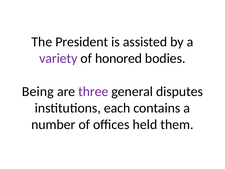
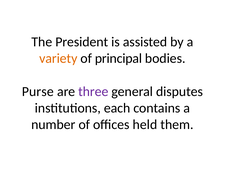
variety colour: purple -> orange (58, 58)
honored: honored -> principal (119, 58)
Being: Being -> Purse (38, 91)
